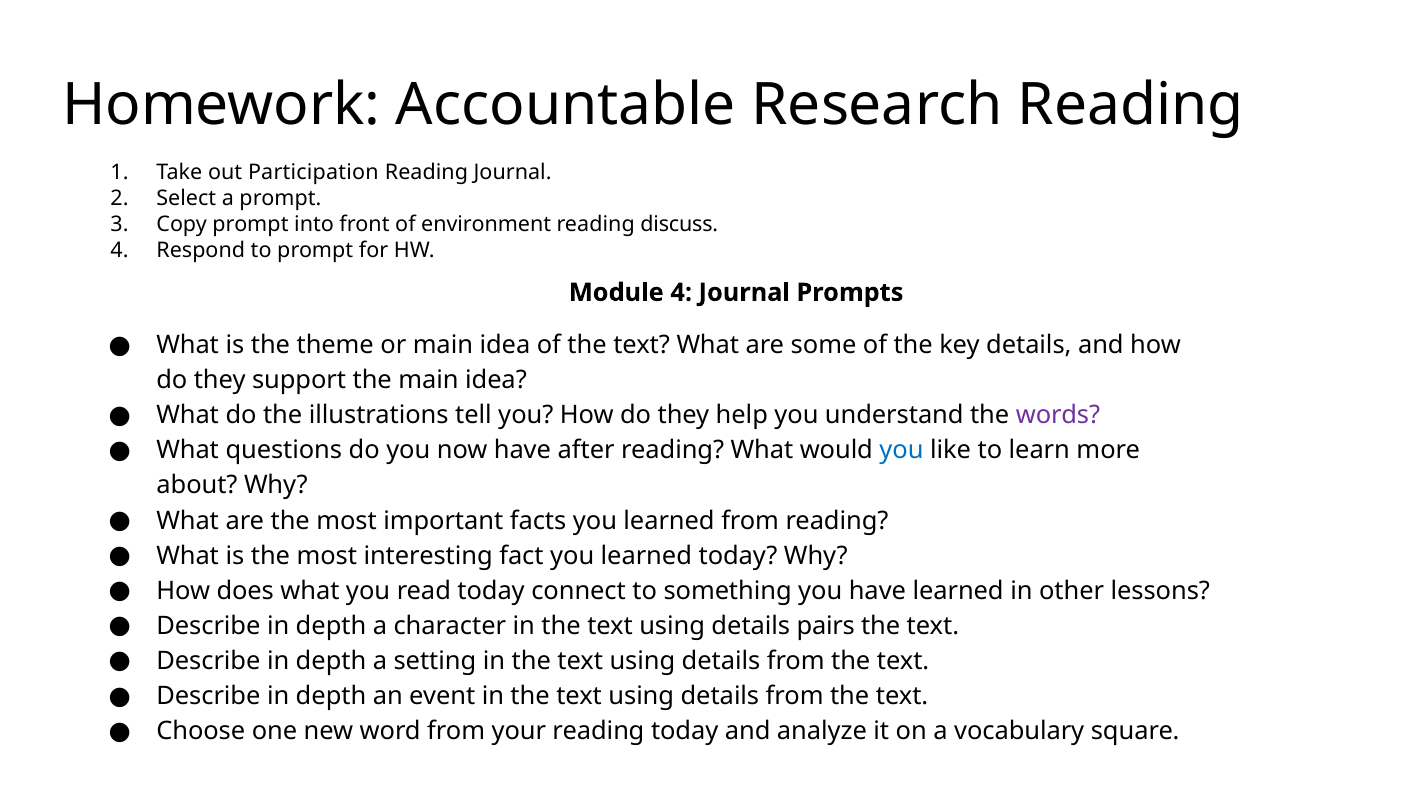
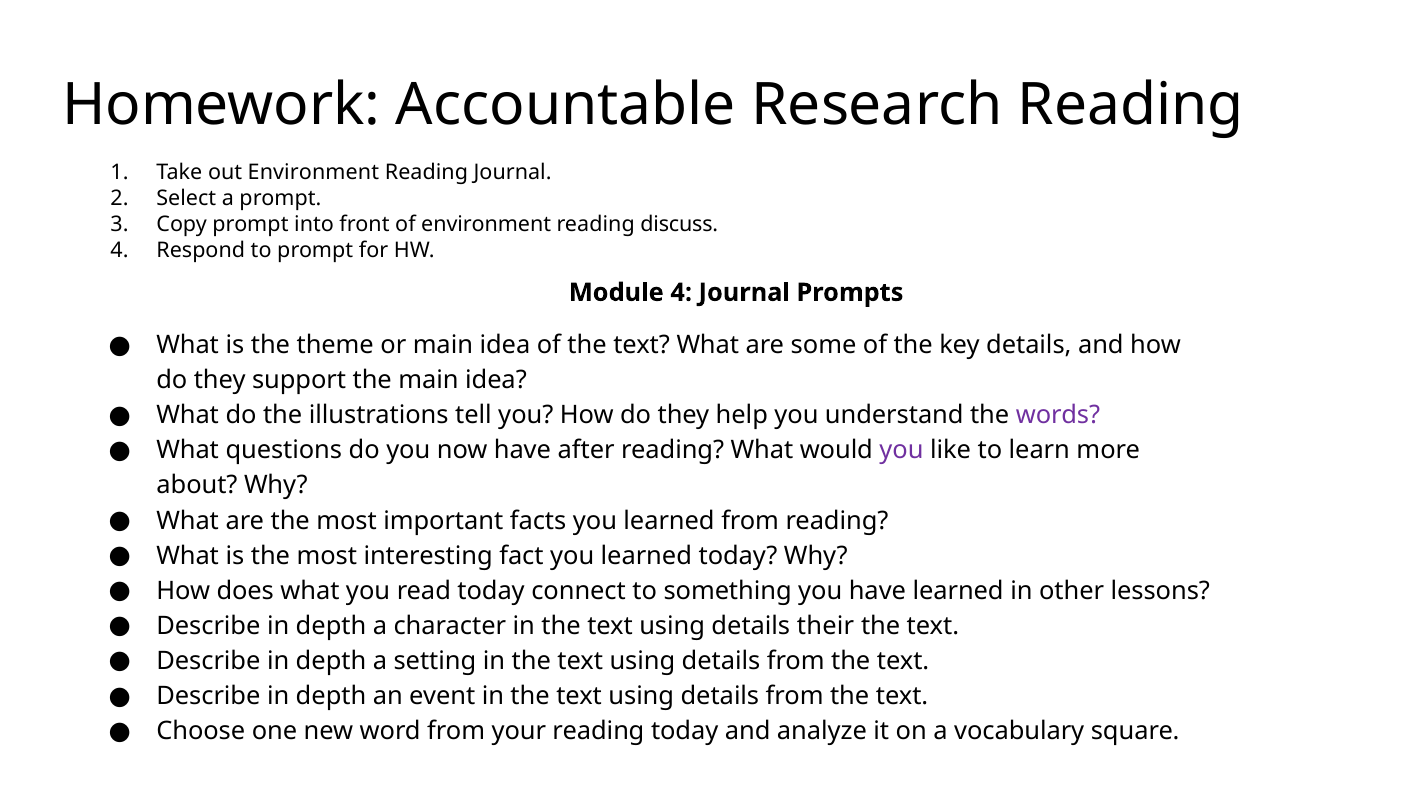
out Participation: Participation -> Environment (313, 173)
you colour: blue -> purple (901, 451)
pairs: pairs -> their (826, 626)
